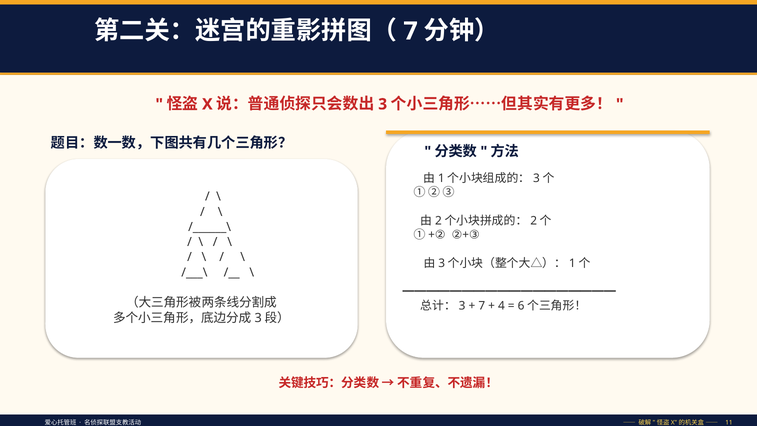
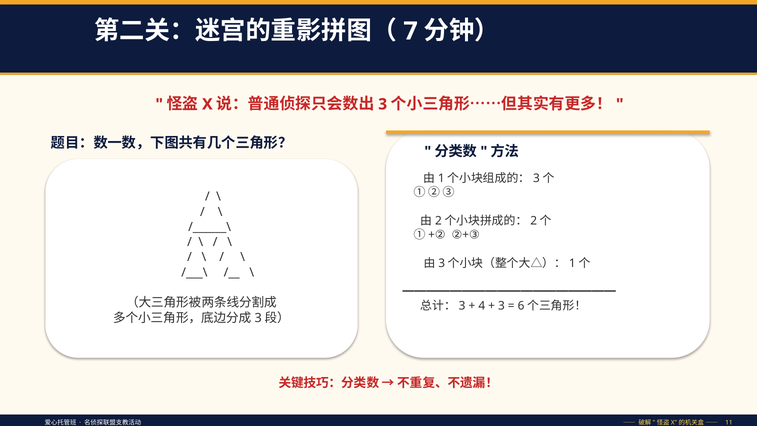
7: 7 -> 4 (482, 306)
4: 4 -> 3 (501, 306)
